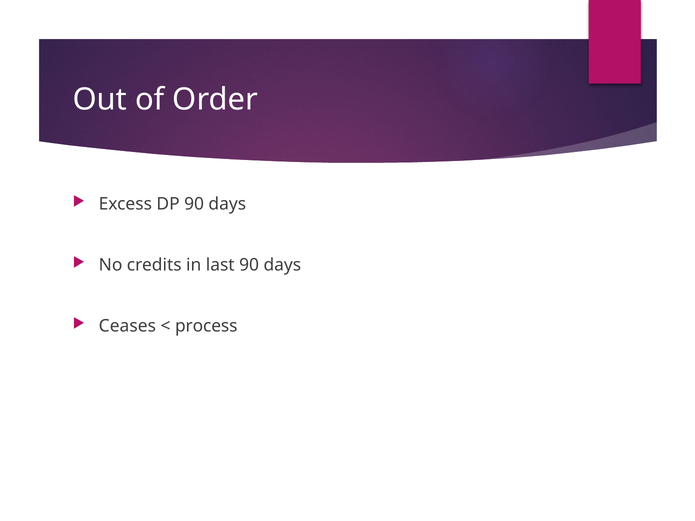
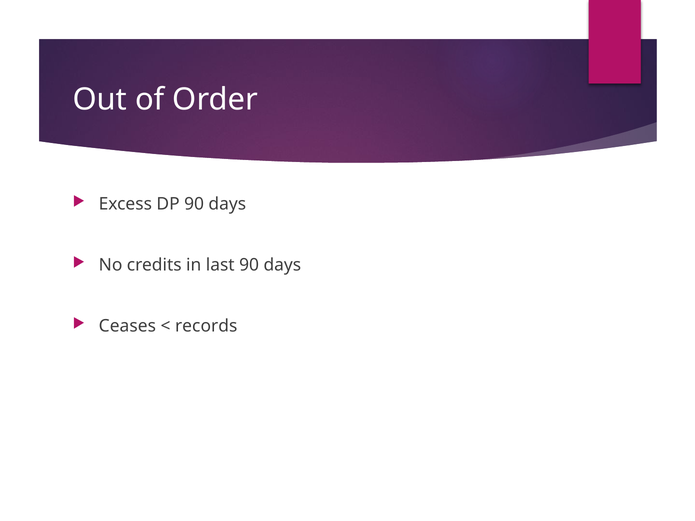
process: process -> records (206, 326)
